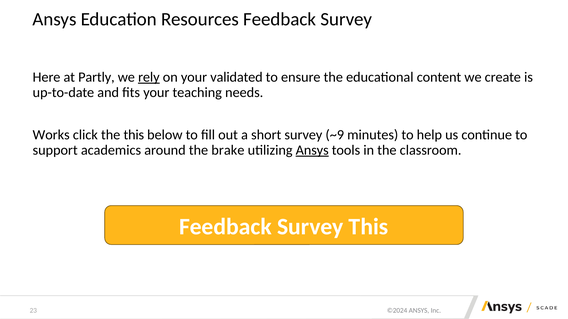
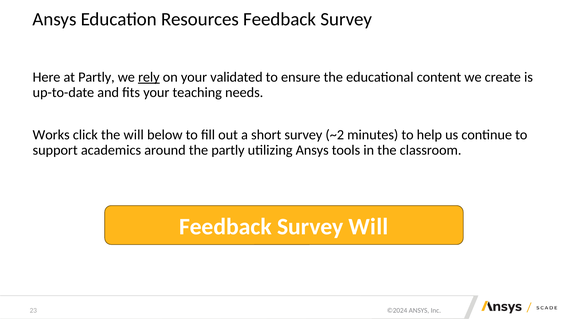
the this: this -> will (134, 135)
~9: ~9 -> ~2 (335, 135)
the brake: brake -> partly (228, 150)
Ansys underline: present -> none (312, 150)
Survey This: This -> Will (368, 227)
